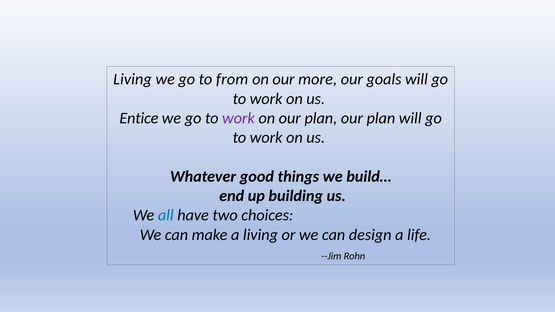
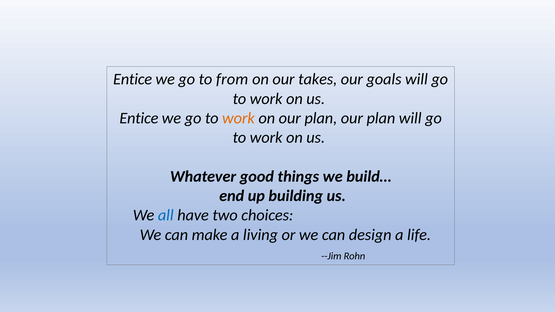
Living: Living -> Entice (133, 79)
more: more -> takes (318, 79)
work colour: purple -> orange (238, 118)
